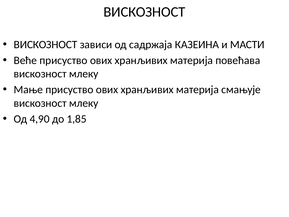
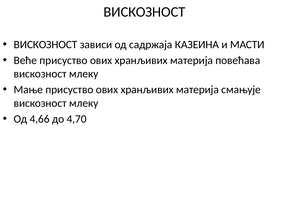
4,90: 4,90 -> 4,66 (40, 119)
1,85: 1,85 -> 4,70 (77, 119)
